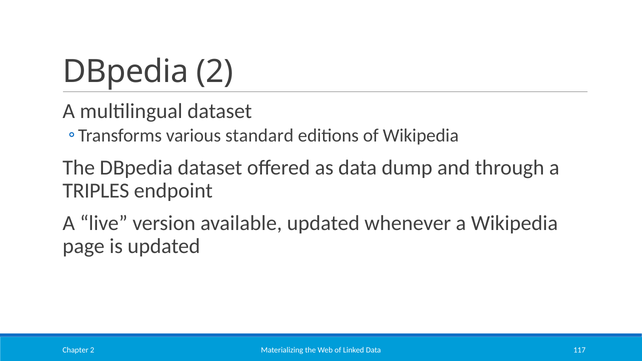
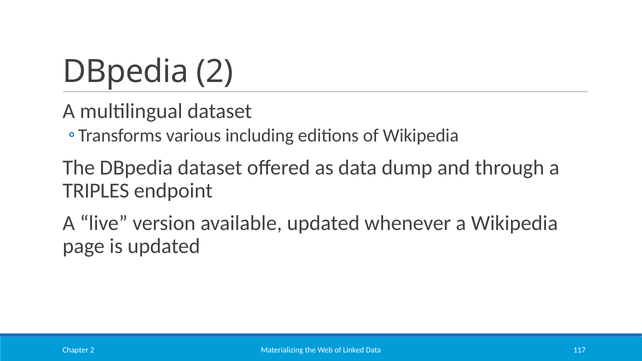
standard: standard -> including (260, 135)
